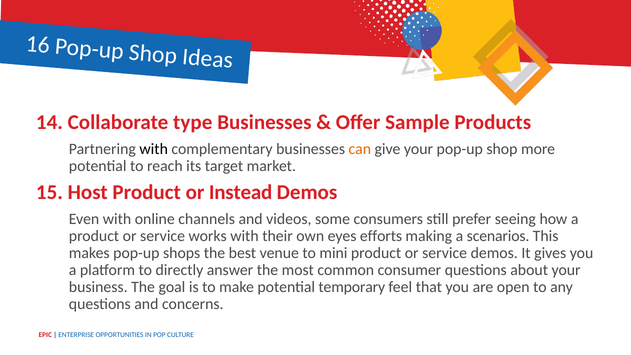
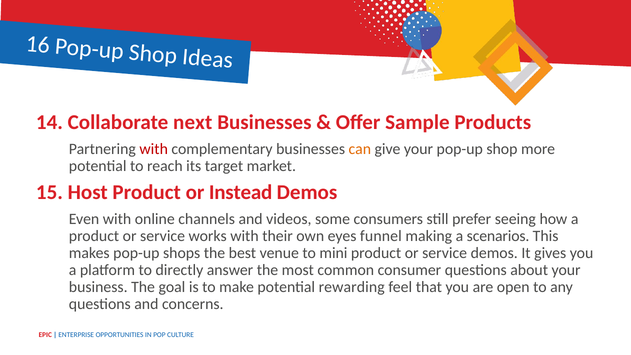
type: type -> next (193, 122)
with colour: black -> red (154, 149)
efforts: efforts -> funnel (381, 236)
temporary: temporary -> rewarding (352, 287)
